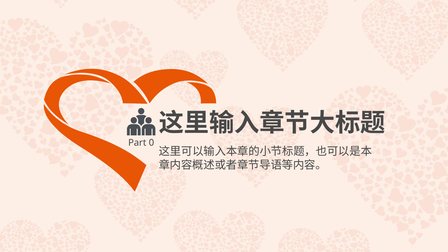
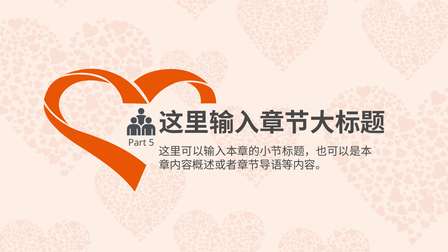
0: 0 -> 5 (151, 143)
